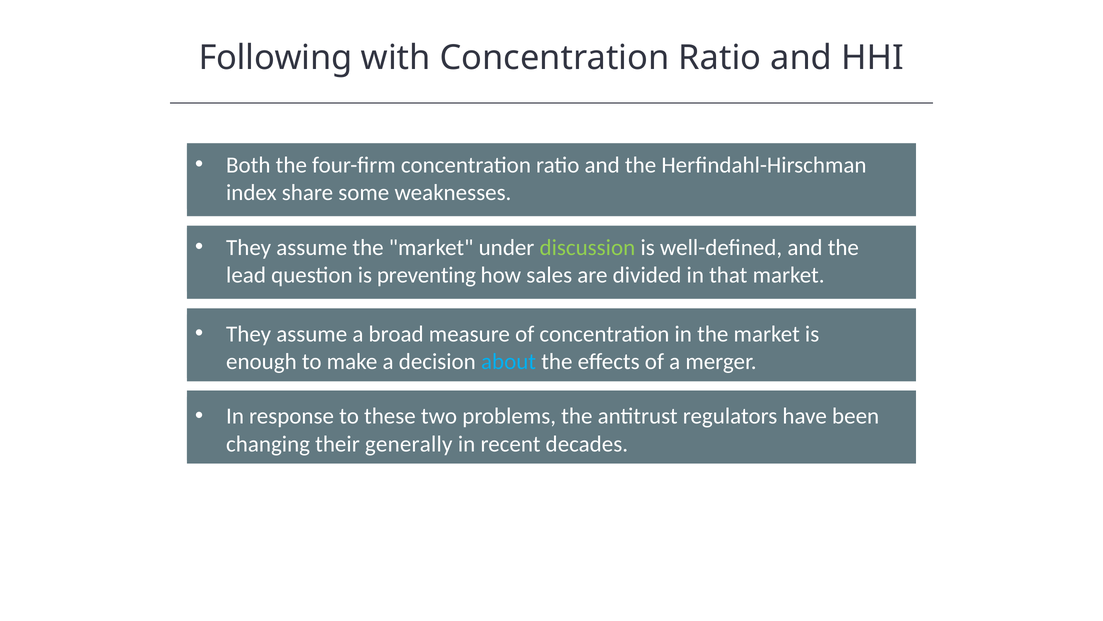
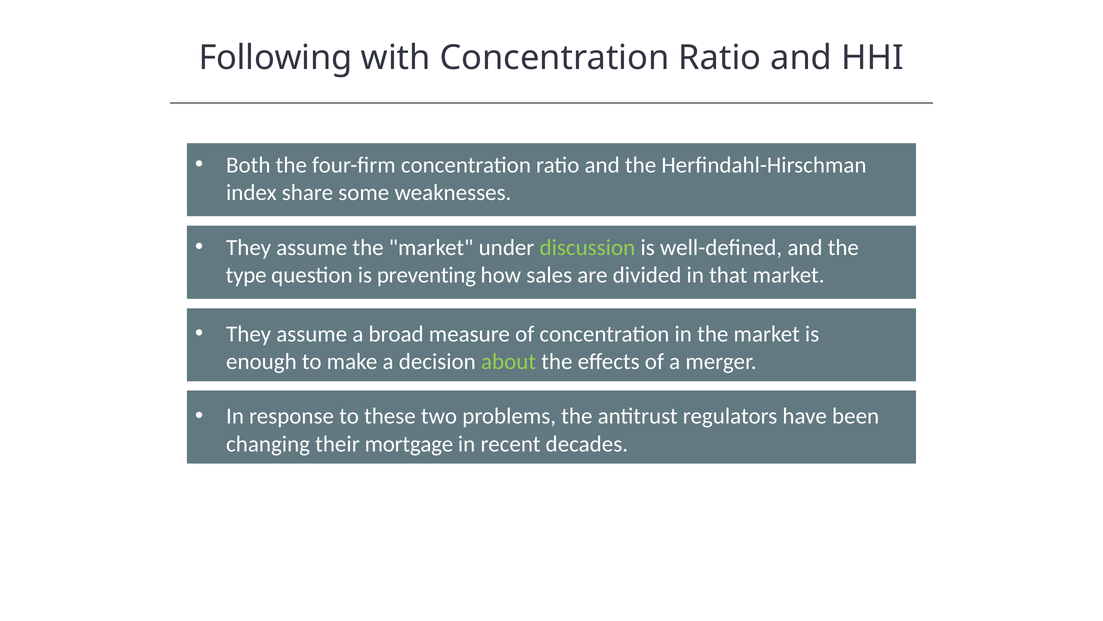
lead: lead -> type (246, 275)
about colour: light blue -> light green (509, 361)
generally: generally -> mortgage (409, 444)
